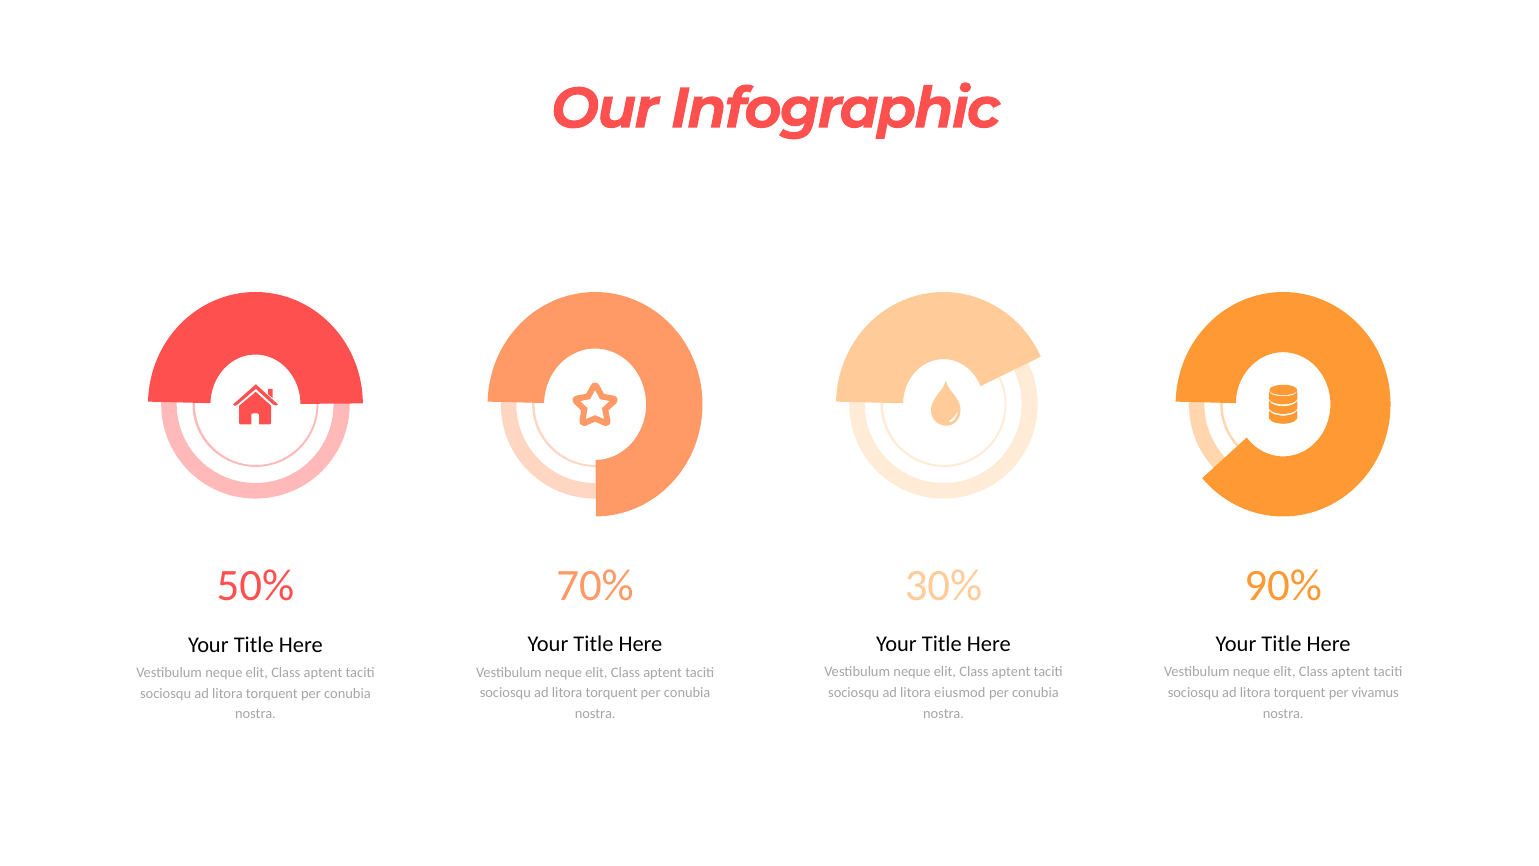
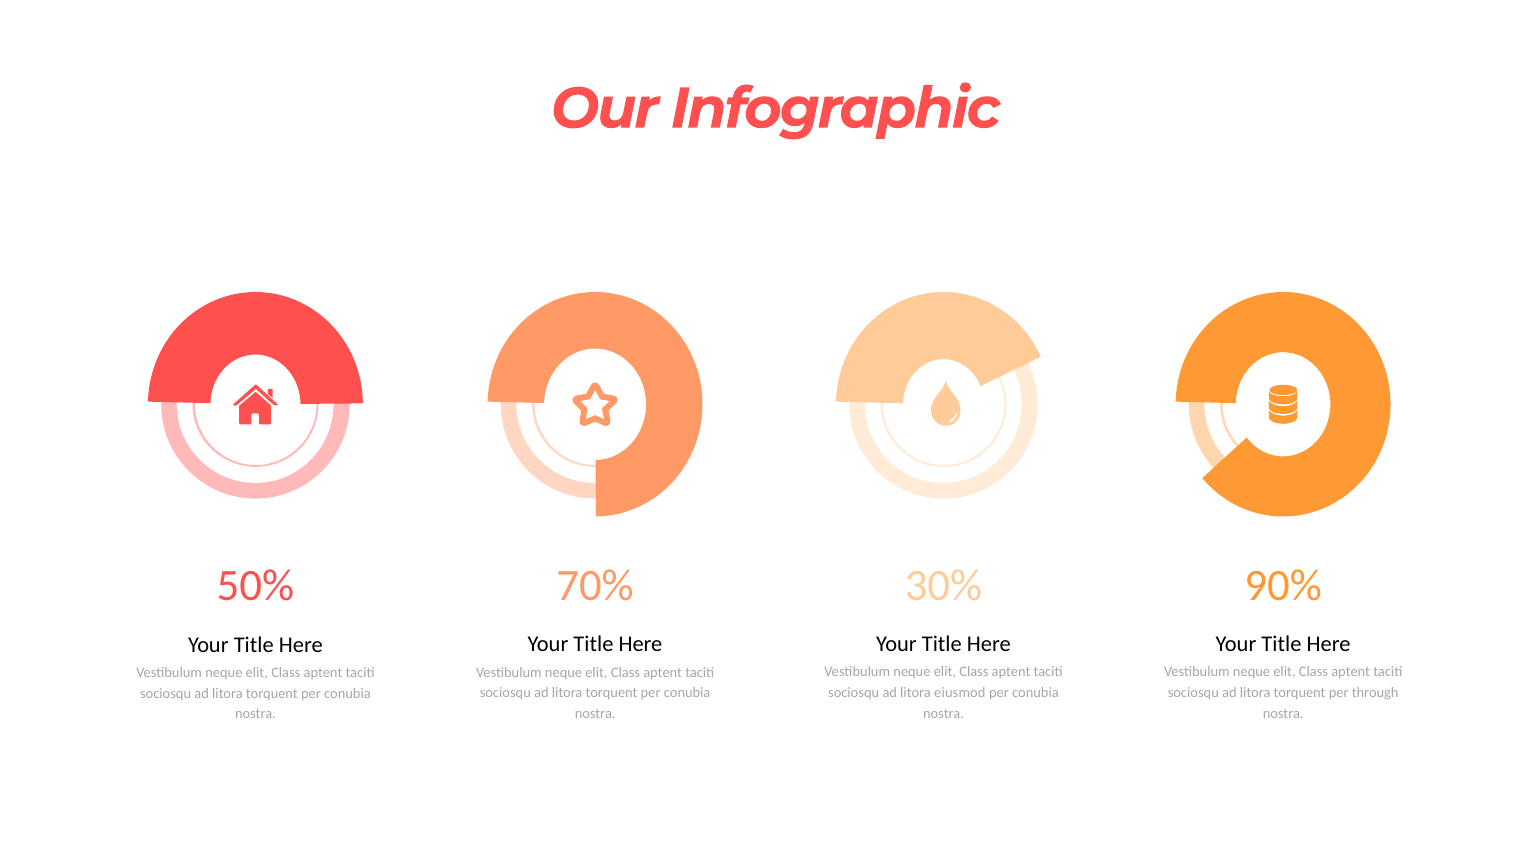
vivamus: vivamus -> through (1375, 693)
